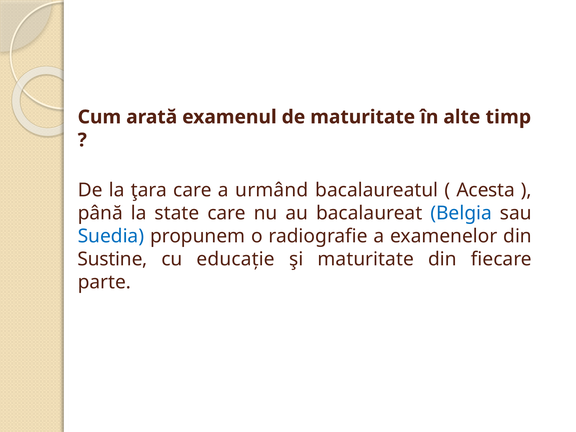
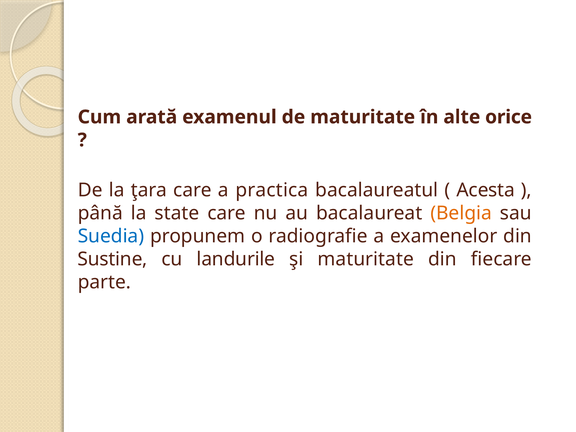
timp: timp -> orice (509, 117)
urmând: urmând -> practica (272, 190)
Belgia colour: blue -> orange (461, 213)
educație: educație -> landurile (236, 259)
